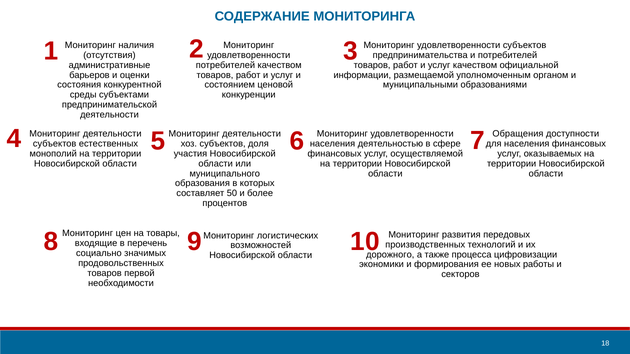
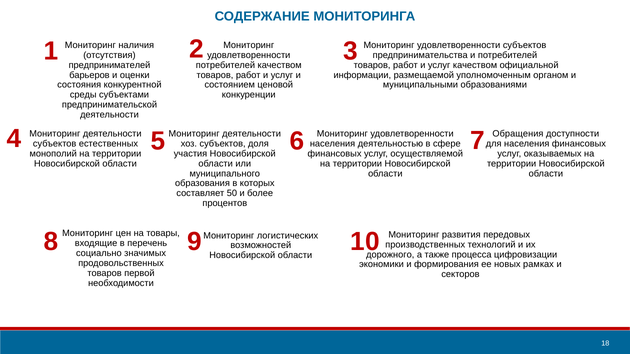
административные: административные -> предпринимателей (109, 65)
работы: работы -> рамках (538, 265)
